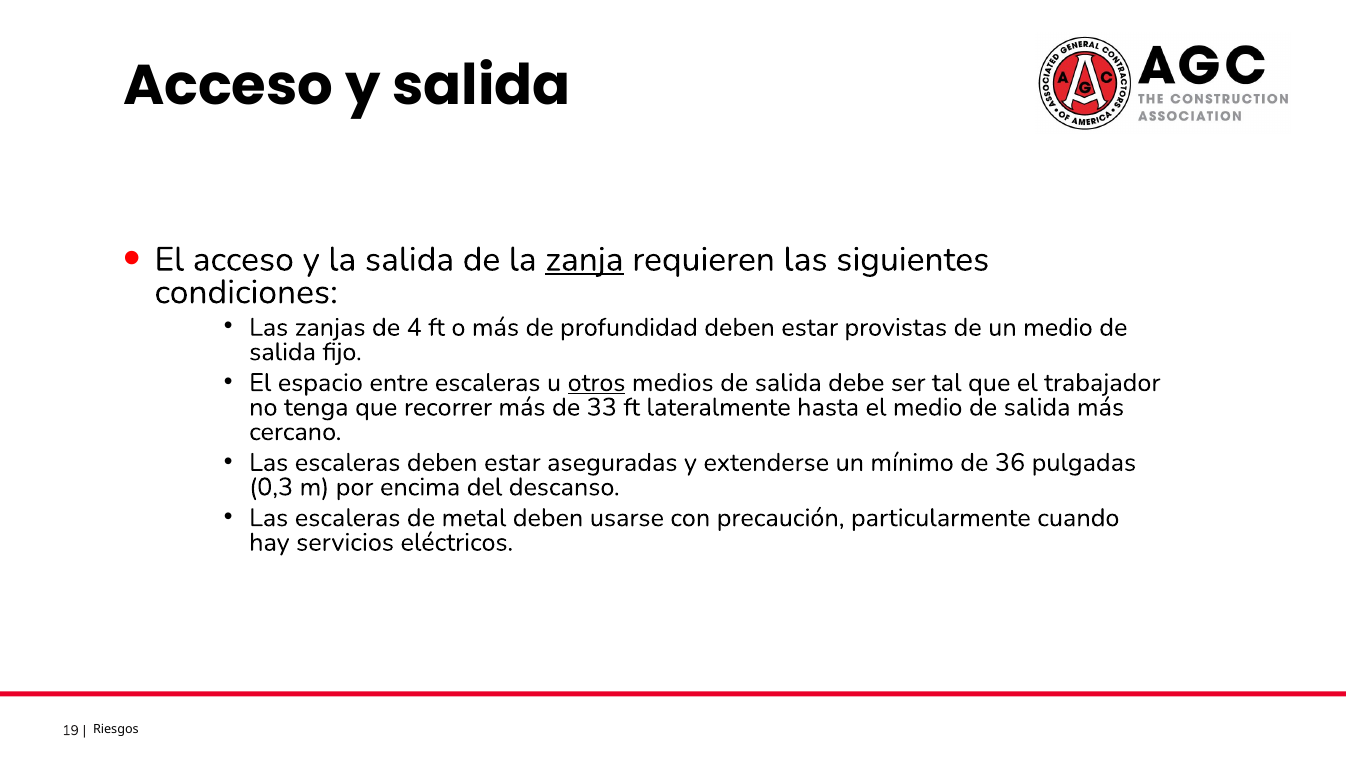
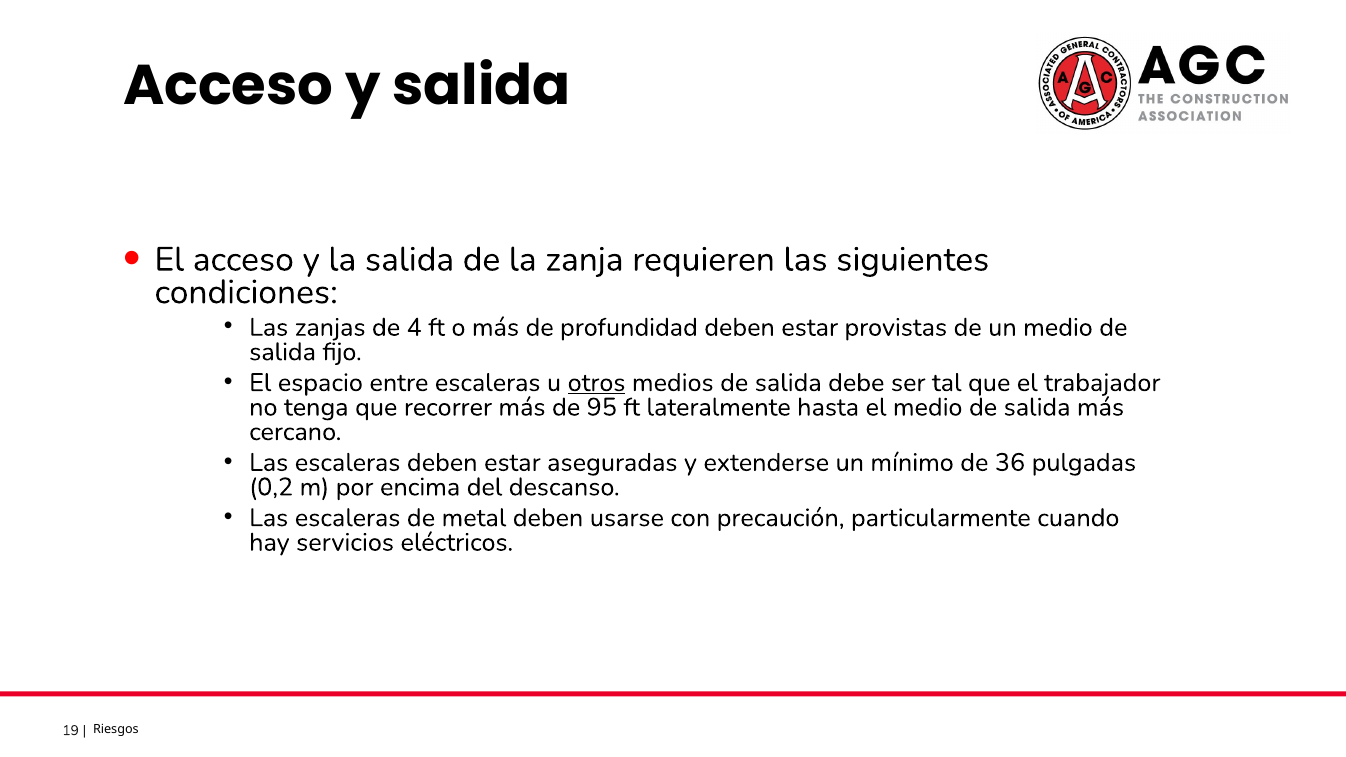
zanja underline: present -> none (584, 259)
33: 33 -> 95 (602, 407)
0,3: 0,3 -> 0,2 (271, 487)
